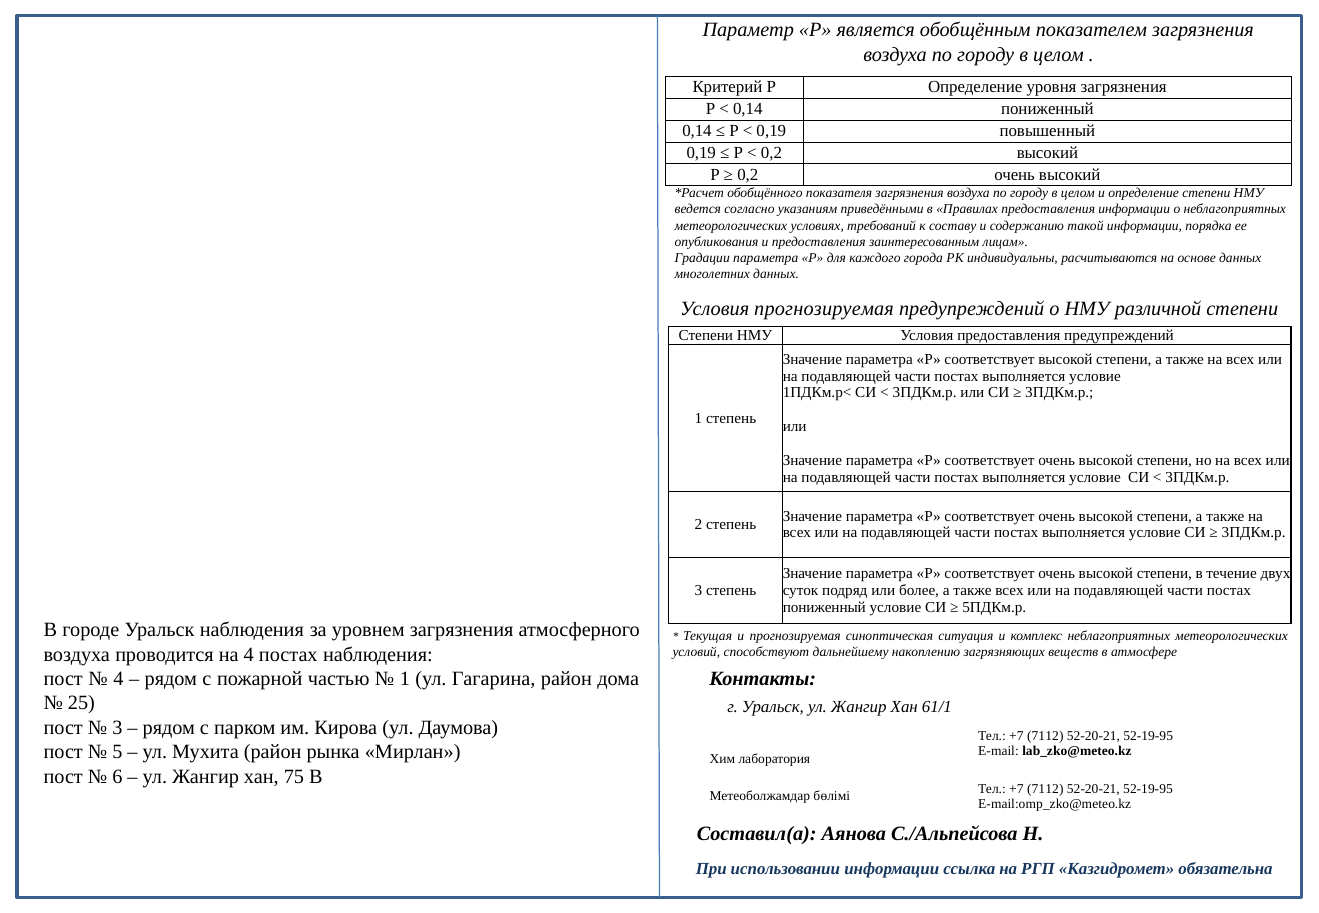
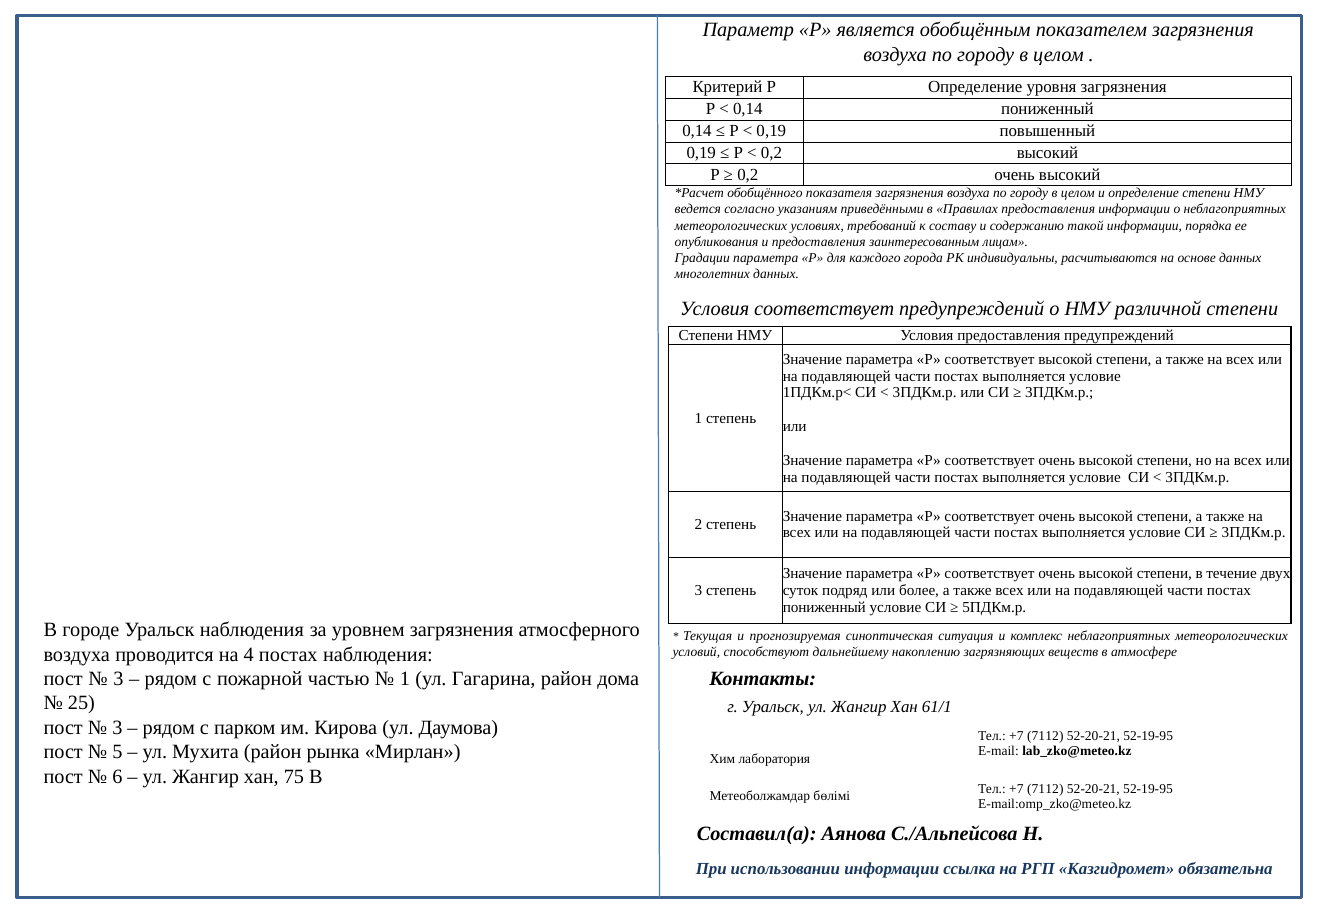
Условия прогнозируемая: прогнозируемая -> соответствует (824, 309)
4: 4 -> 3 (118, 679)
